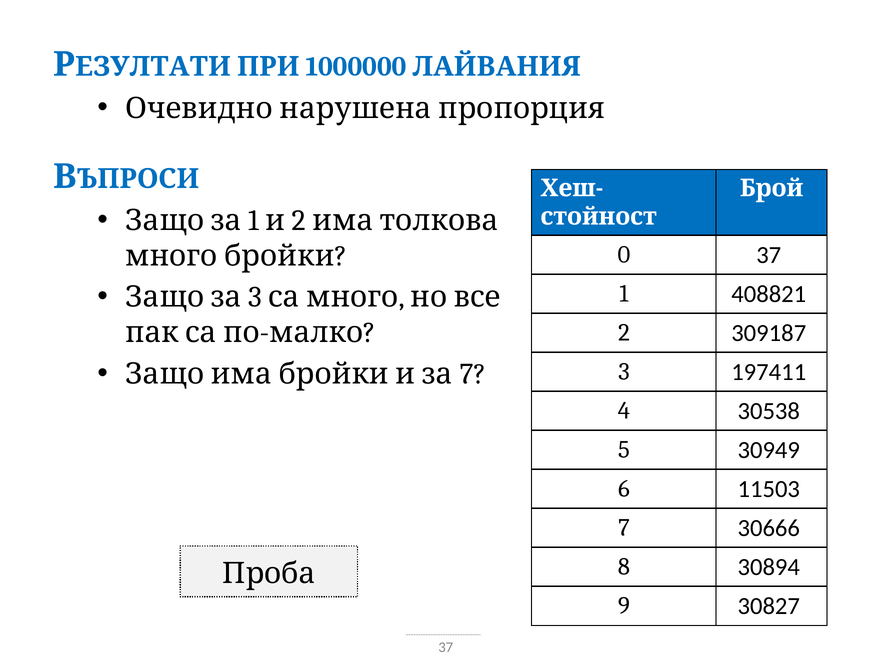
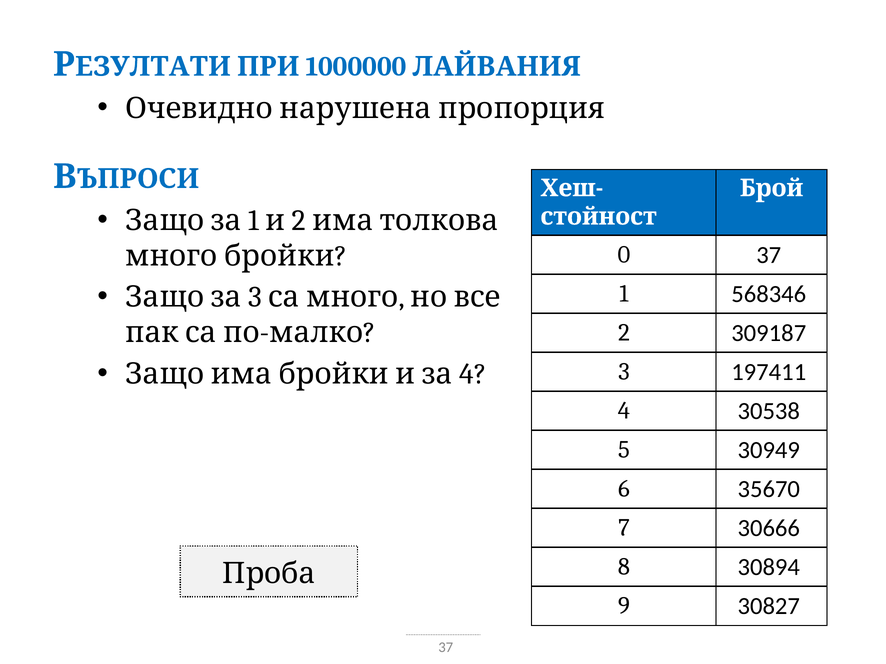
408821: 408821 -> 568346 (769, 294)
7: 7 -> 4 (473, 374)
11503: 11503 -> 35670 (769, 489)
